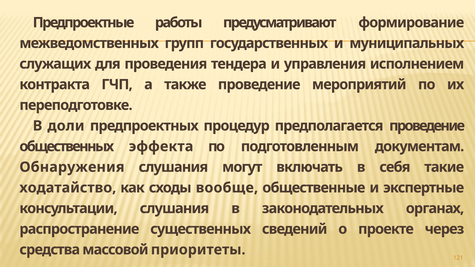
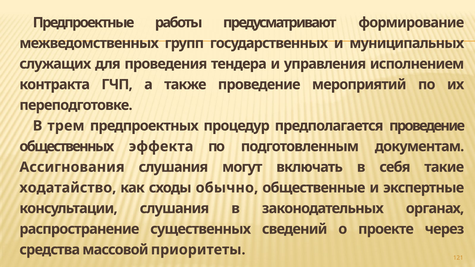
доли: доли -> трем (66, 126)
Обнаружения: Обнаружения -> Ассигнования (72, 167)
вообще: вообще -> обычно (227, 188)
